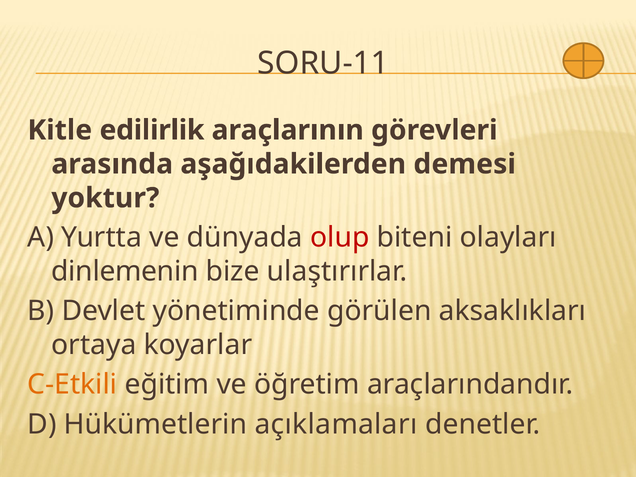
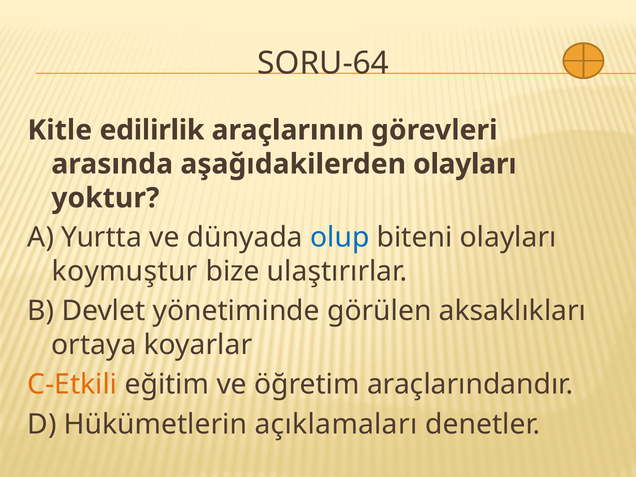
SORU-11: SORU-11 -> SORU-64 (323, 63)
aşağıdakilerden demesi: demesi -> olayları (465, 164)
olup colour: red -> blue (340, 238)
dinlemenin: dinlemenin -> koymuştur (125, 272)
